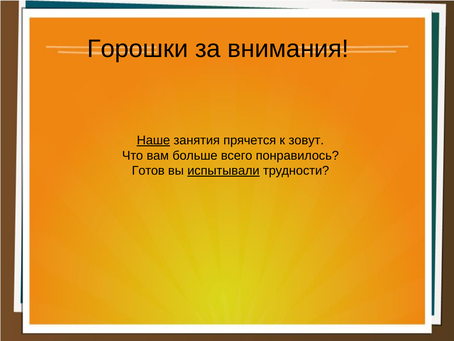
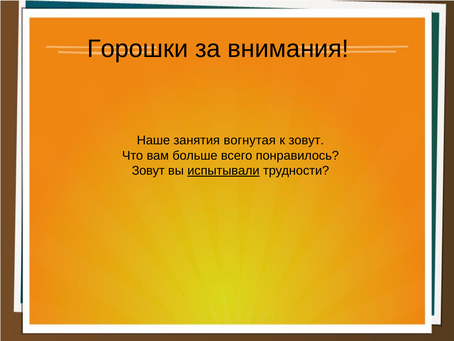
Наше underline: present -> none (153, 140)
прячется: прячется -> вогнутая (250, 140)
Готов: Готов -> Зовут (148, 171)
